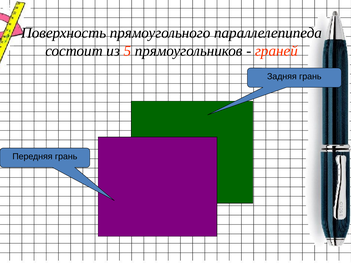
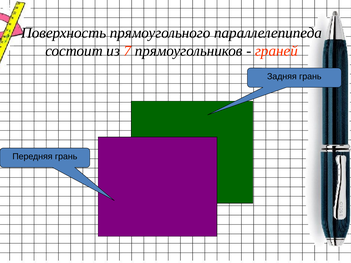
5: 5 -> 7 (127, 51)
